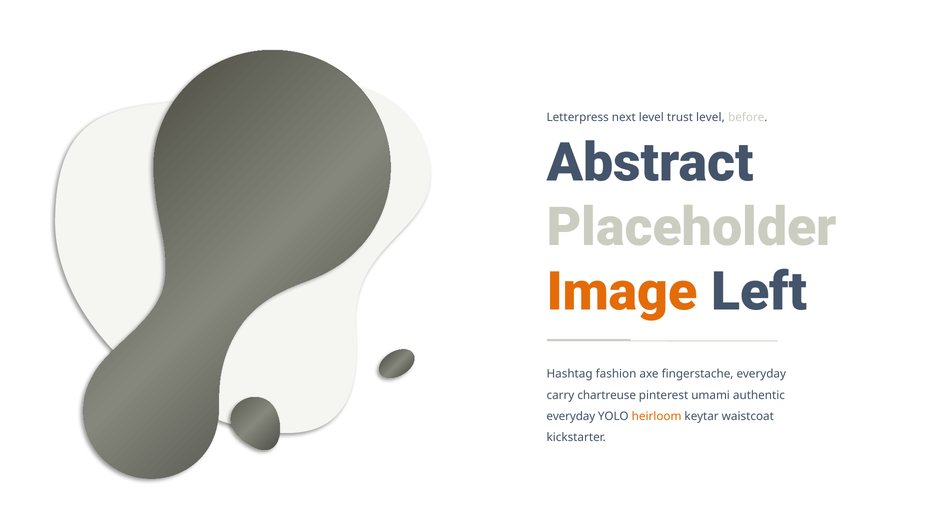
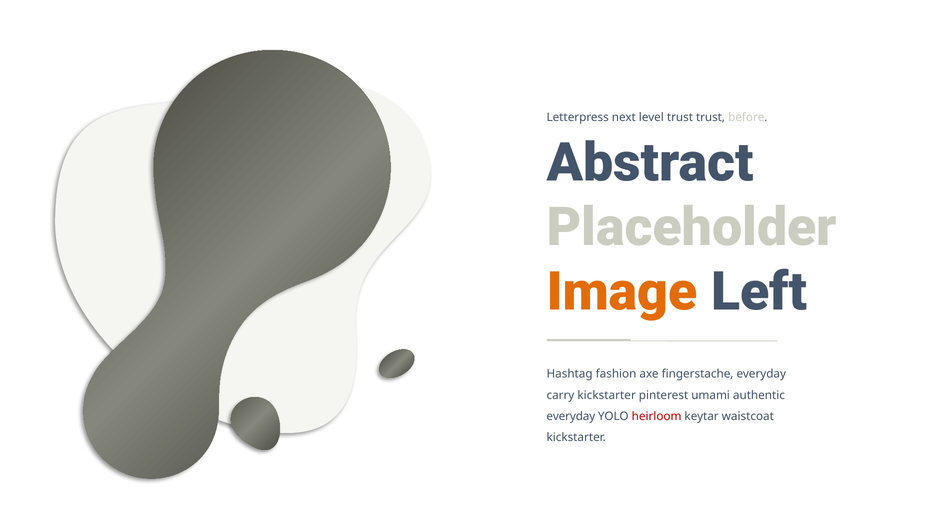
trust level: level -> trust (711, 118)
carry chartreuse: chartreuse -> kickstarter (607, 396)
heirloom colour: orange -> red (657, 417)
